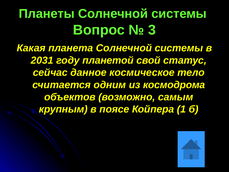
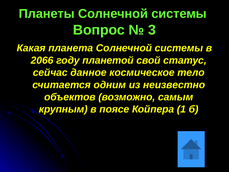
2031: 2031 -> 2066 (42, 60)
космодрома: космодрома -> неизвестно (174, 85)
